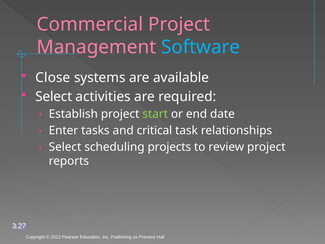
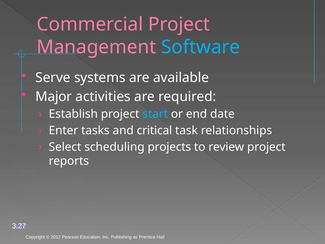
Close: Close -> Serve (53, 78)
Select: Select -> Major (54, 97)
start colour: light green -> light blue (155, 114)
